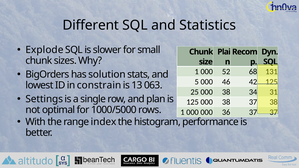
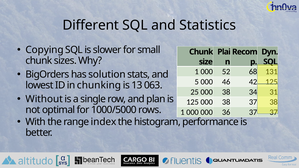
Explode: Explode -> Copying (45, 50)
constrain: constrain -> chunking (99, 85)
Settings: Settings -> Without (44, 99)
